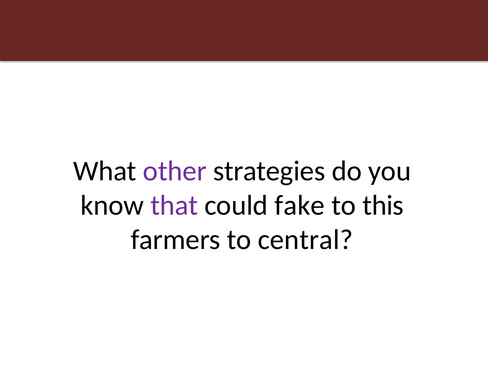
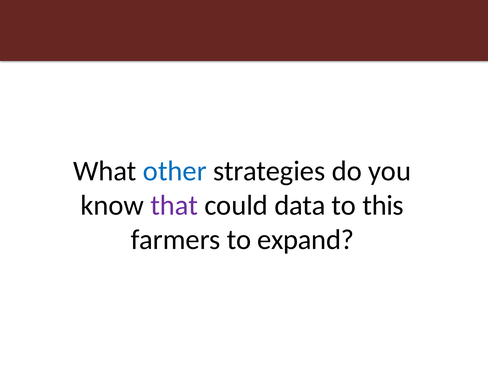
other colour: purple -> blue (175, 171)
fake: fake -> data (300, 205)
central: central -> expand (306, 240)
